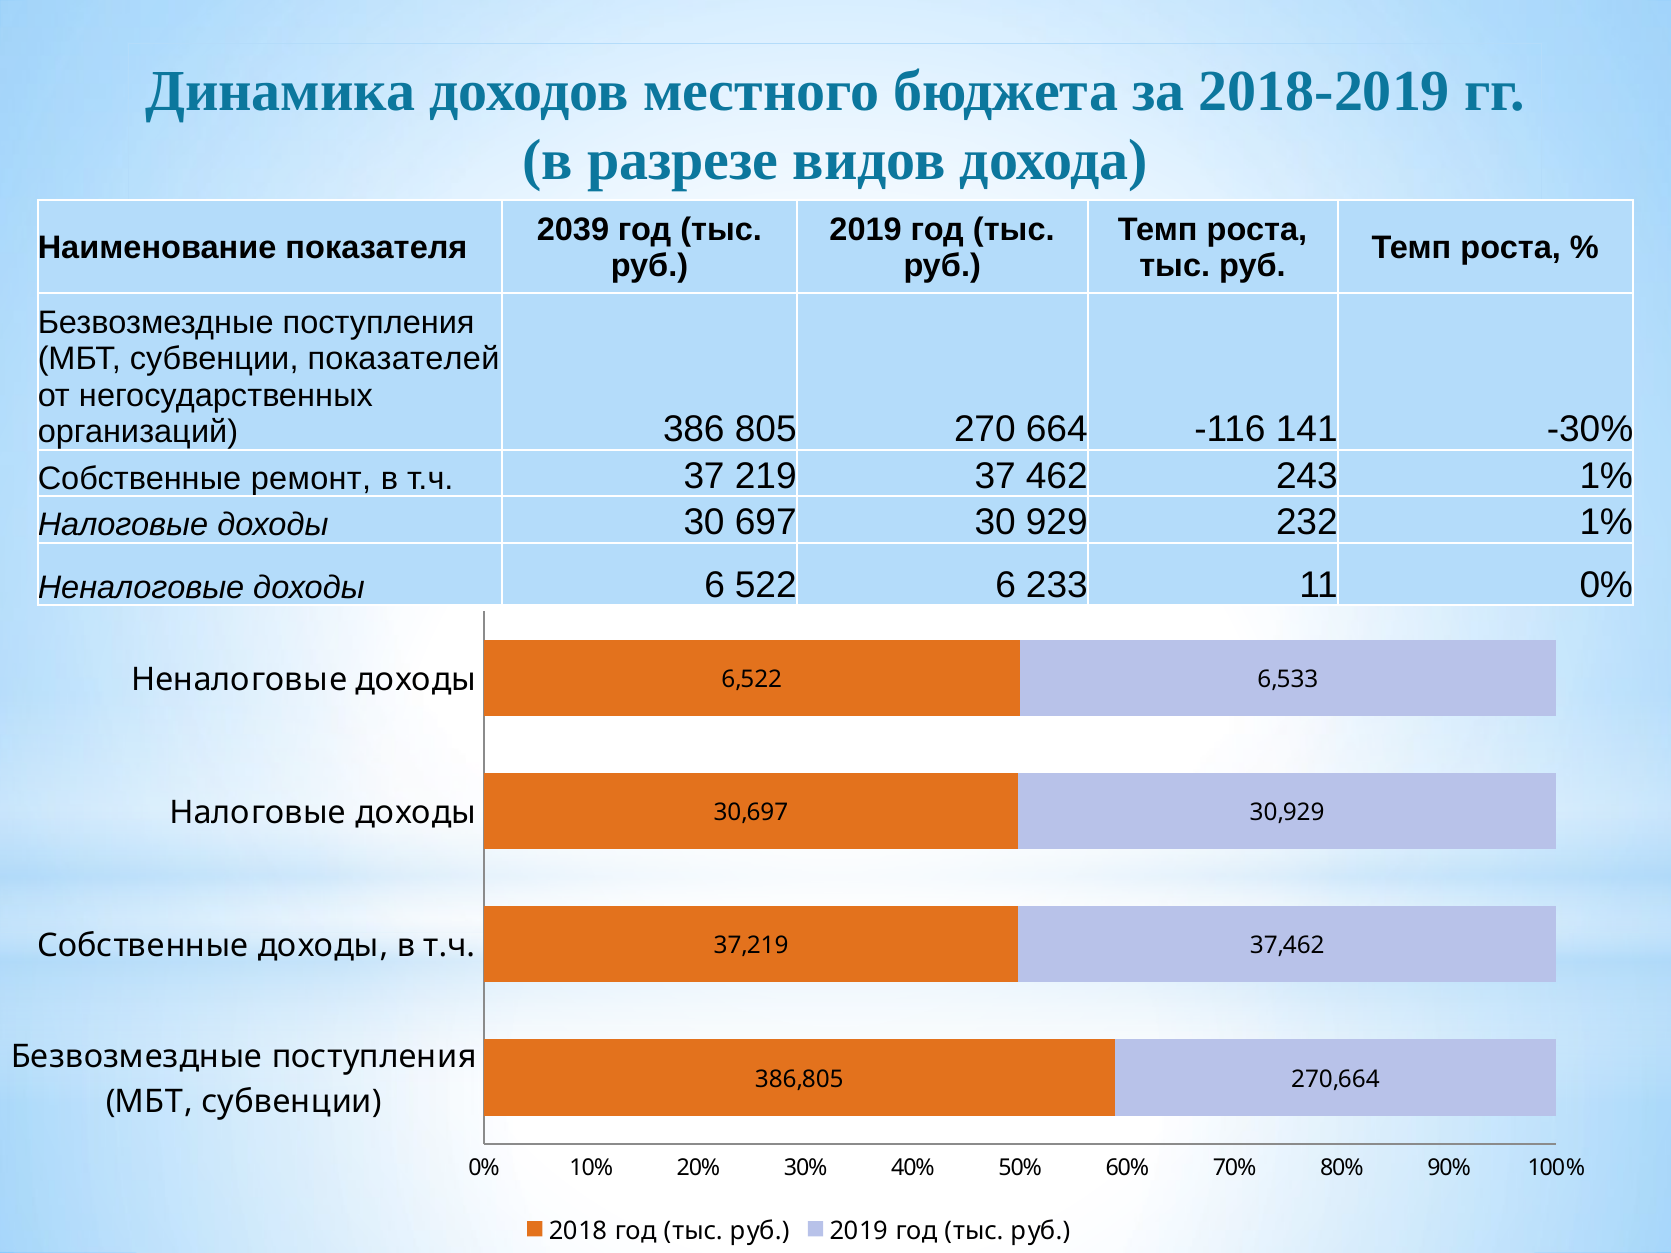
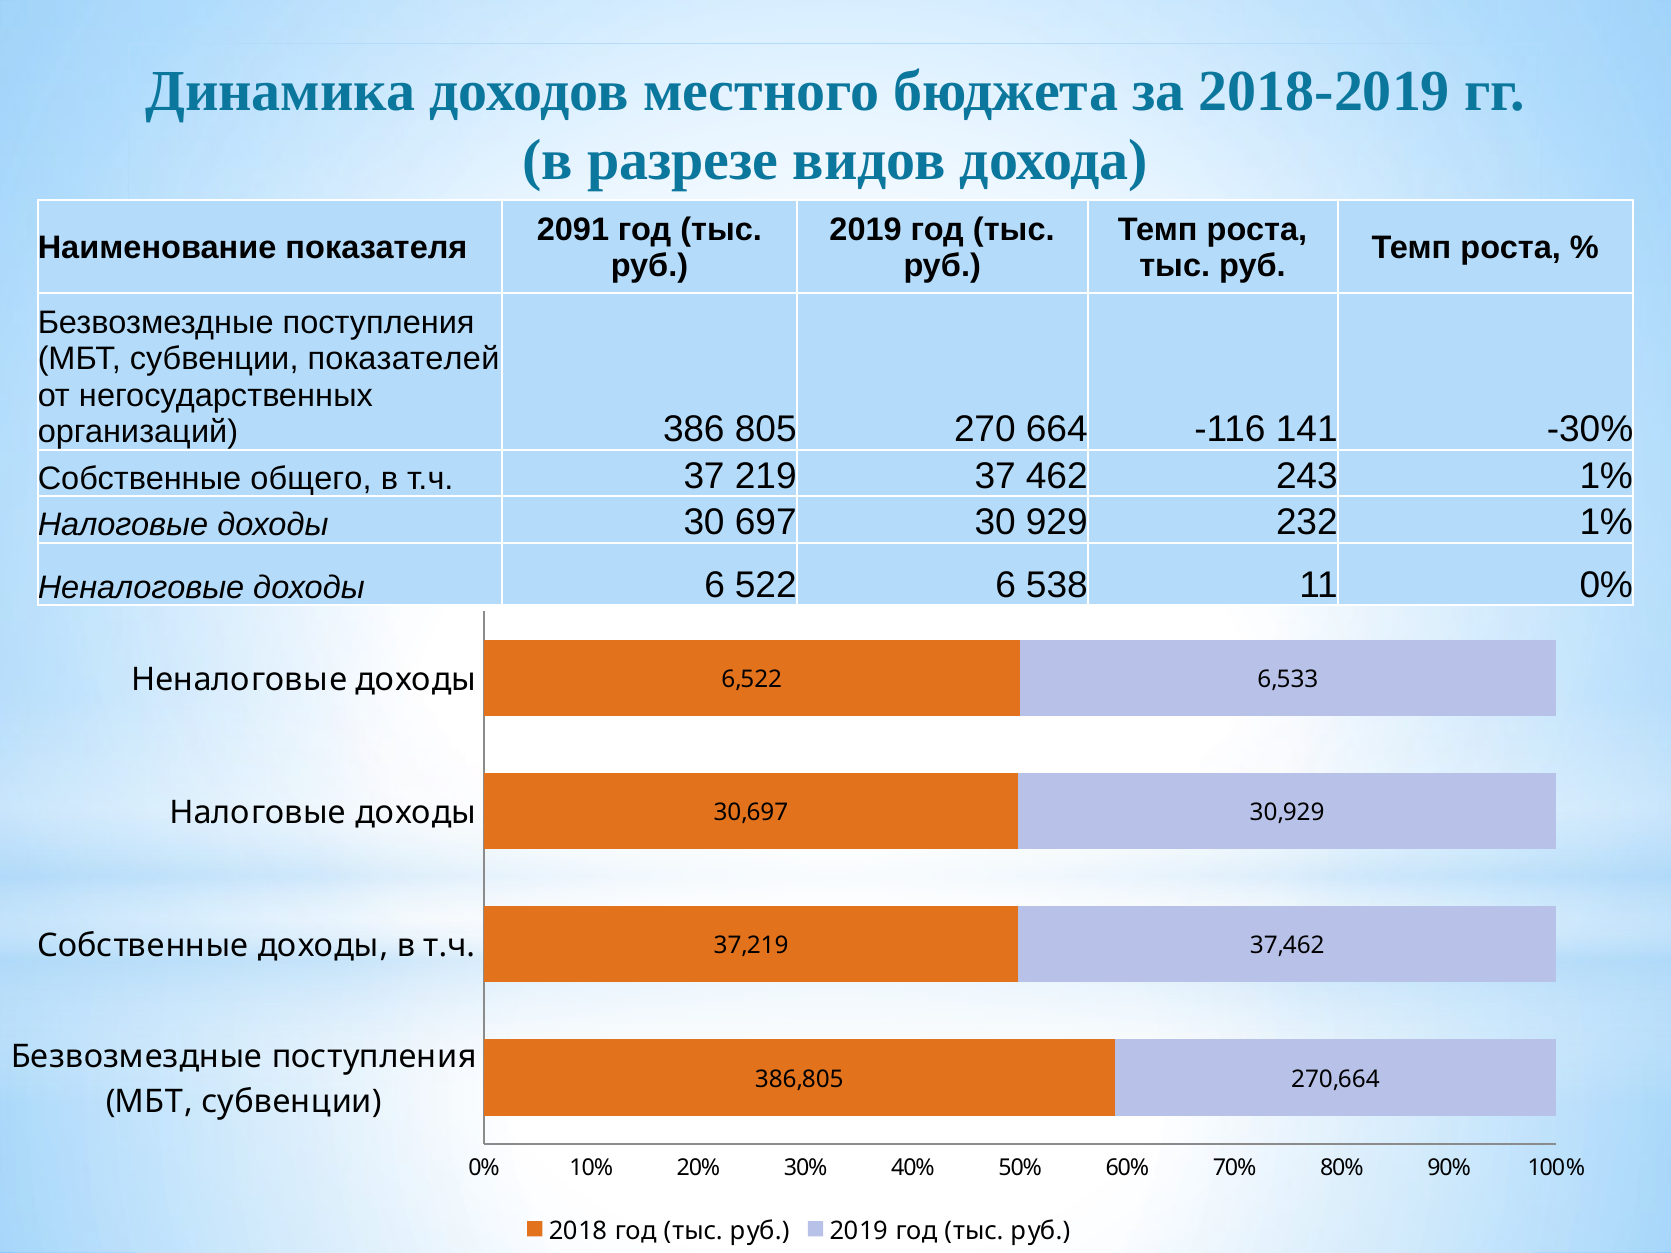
2039: 2039 -> 2091 (573, 229)
ремонт: ремонт -> общего (311, 478)
233: 233 -> 538 (1057, 586)
